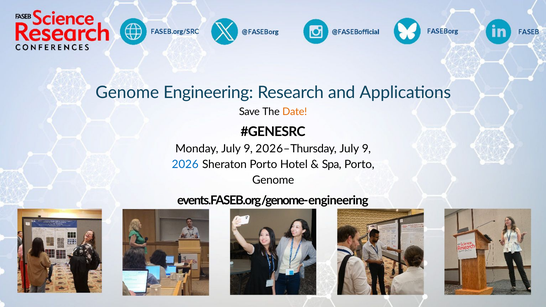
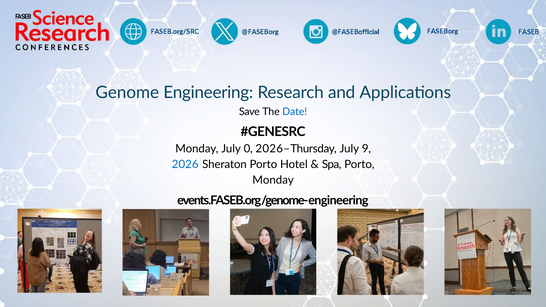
Date colour: orange -> blue (295, 112)
Monday July 9: 9 -> 0 (248, 149)
Genome: Genome -> Monday (273, 180)
